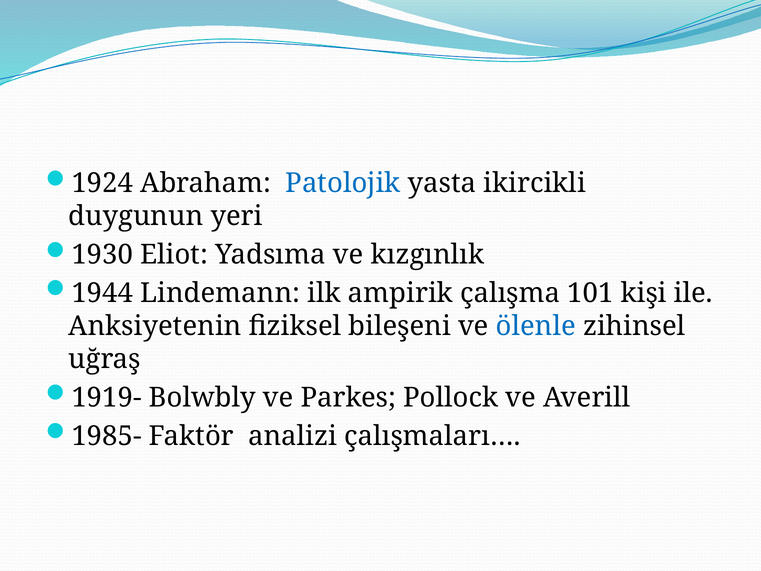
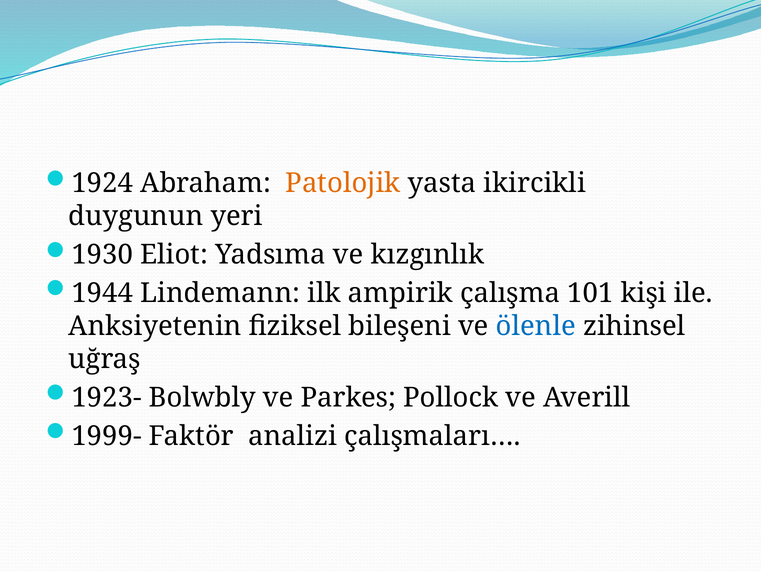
Patolojik colour: blue -> orange (343, 183)
1919-: 1919- -> 1923- (107, 397)
1985-: 1985- -> 1999- (107, 436)
